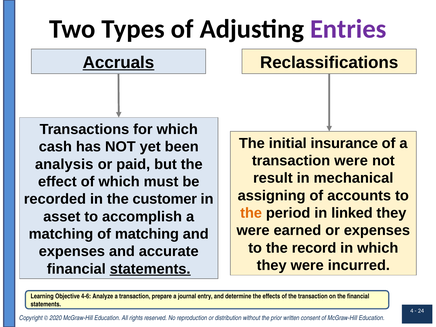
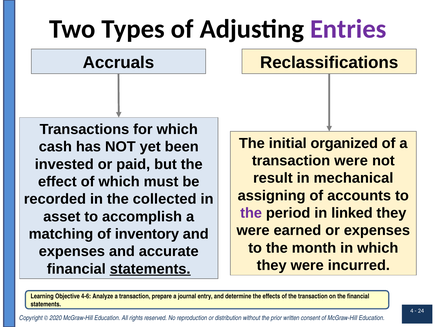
Accruals underline: present -> none (118, 63)
insurance: insurance -> organized (344, 143)
analysis: analysis -> invested (64, 164)
customer: customer -> collected (165, 199)
the colour: orange -> purple (251, 213)
of matching: matching -> inventory (147, 234)
record: record -> month (314, 248)
